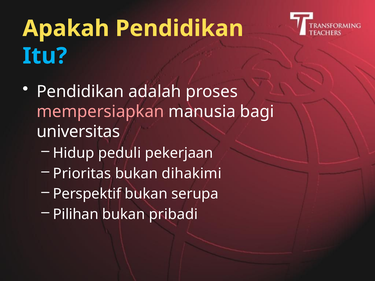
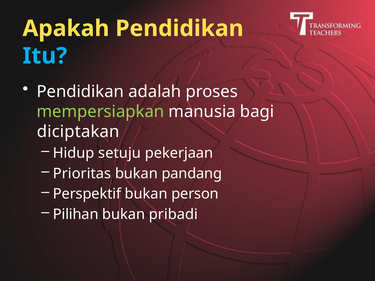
mempersiapkan colour: pink -> light green (100, 112)
universitas: universitas -> diciptakan (78, 132)
peduli: peduli -> setuju (120, 153)
dihakimi: dihakimi -> pandang (192, 174)
serupa: serupa -> person (195, 194)
